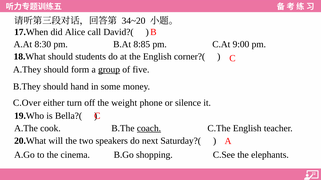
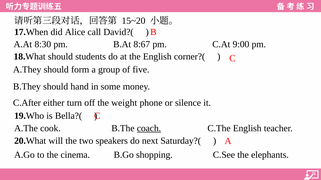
34~20: 34~20 -> 15~20 (134, 21)
8:85: 8:85 -> 8:67 (142, 45)
group underline: present -> none (109, 70)
C.Over: C.Over -> C.After (27, 103)
